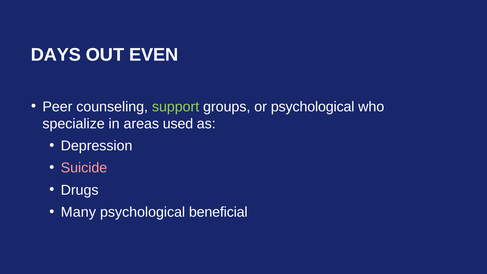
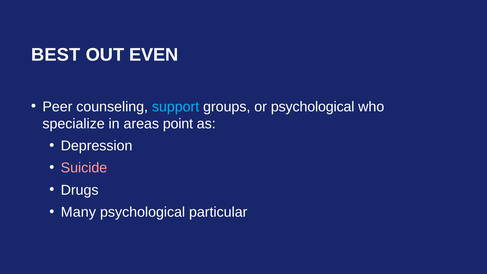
DAYS: DAYS -> BEST (56, 55)
support colour: light green -> light blue (176, 107)
used: used -> point (178, 124)
beneficial: beneficial -> particular (218, 212)
